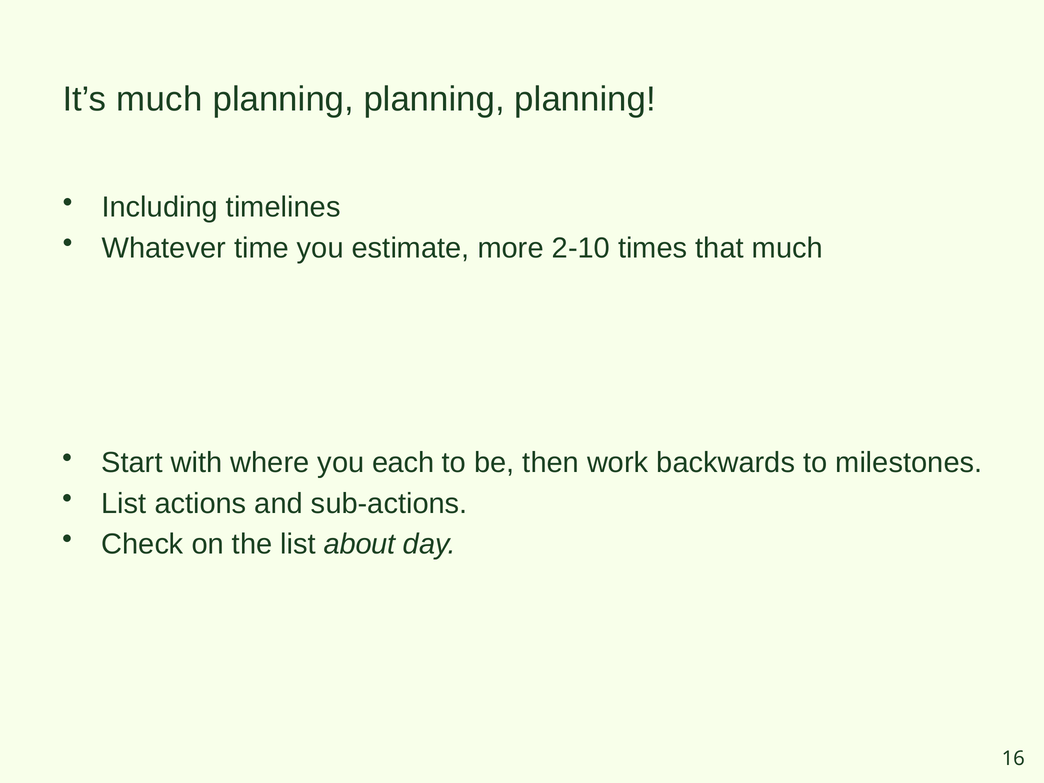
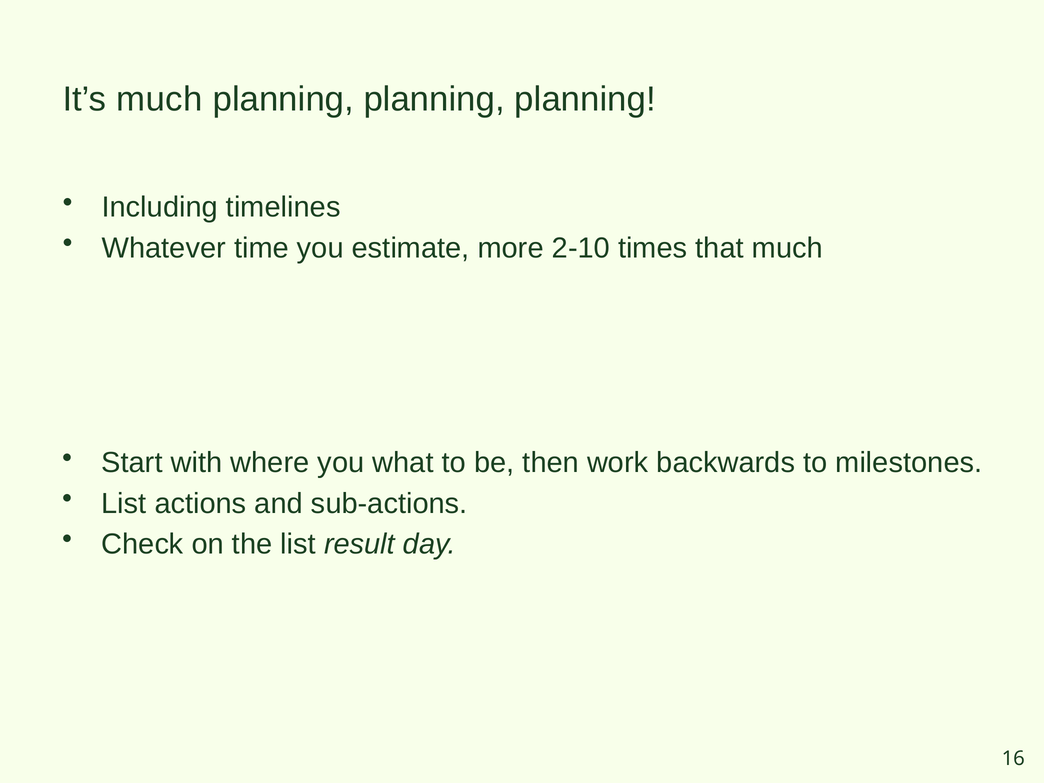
each: each -> what (403, 463)
about: about -> result (359, 544)
